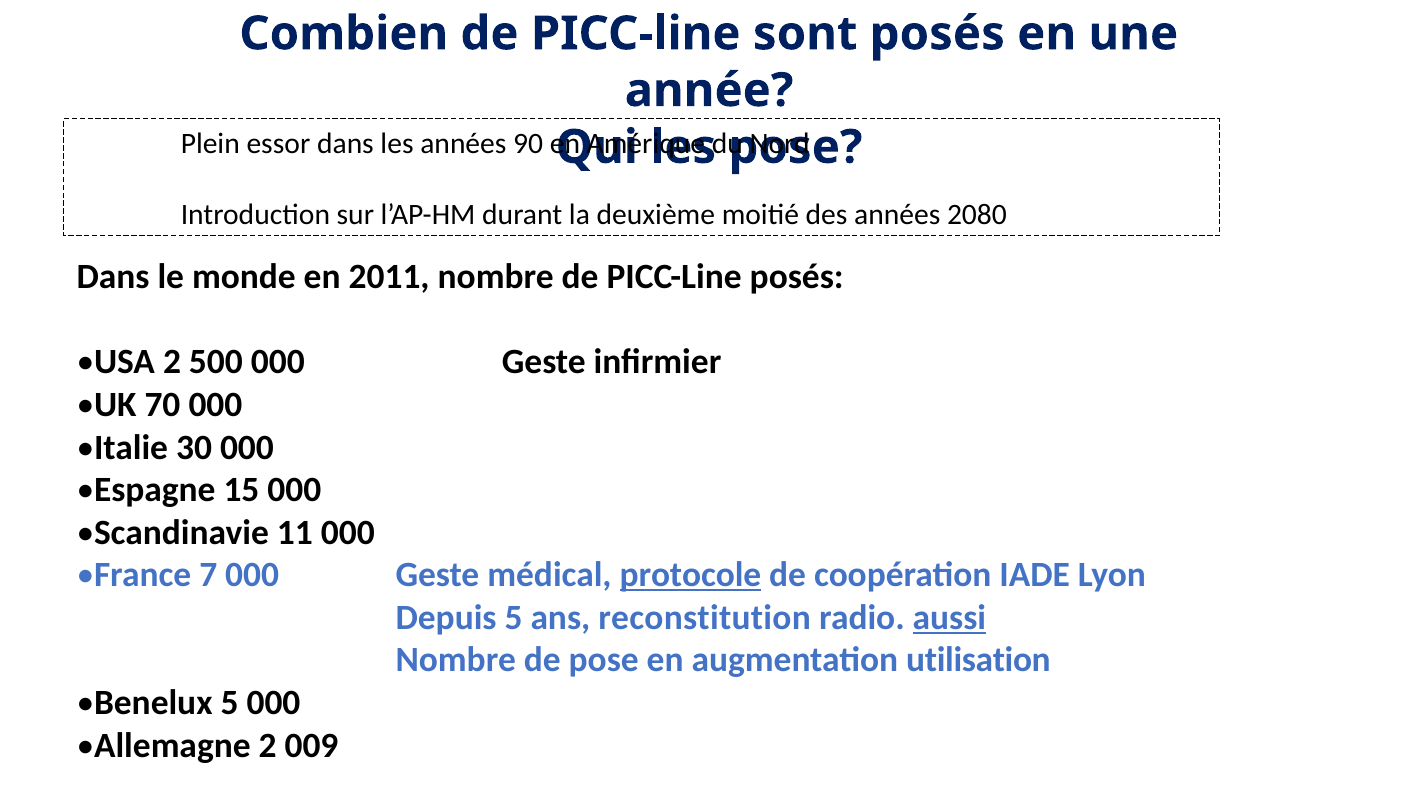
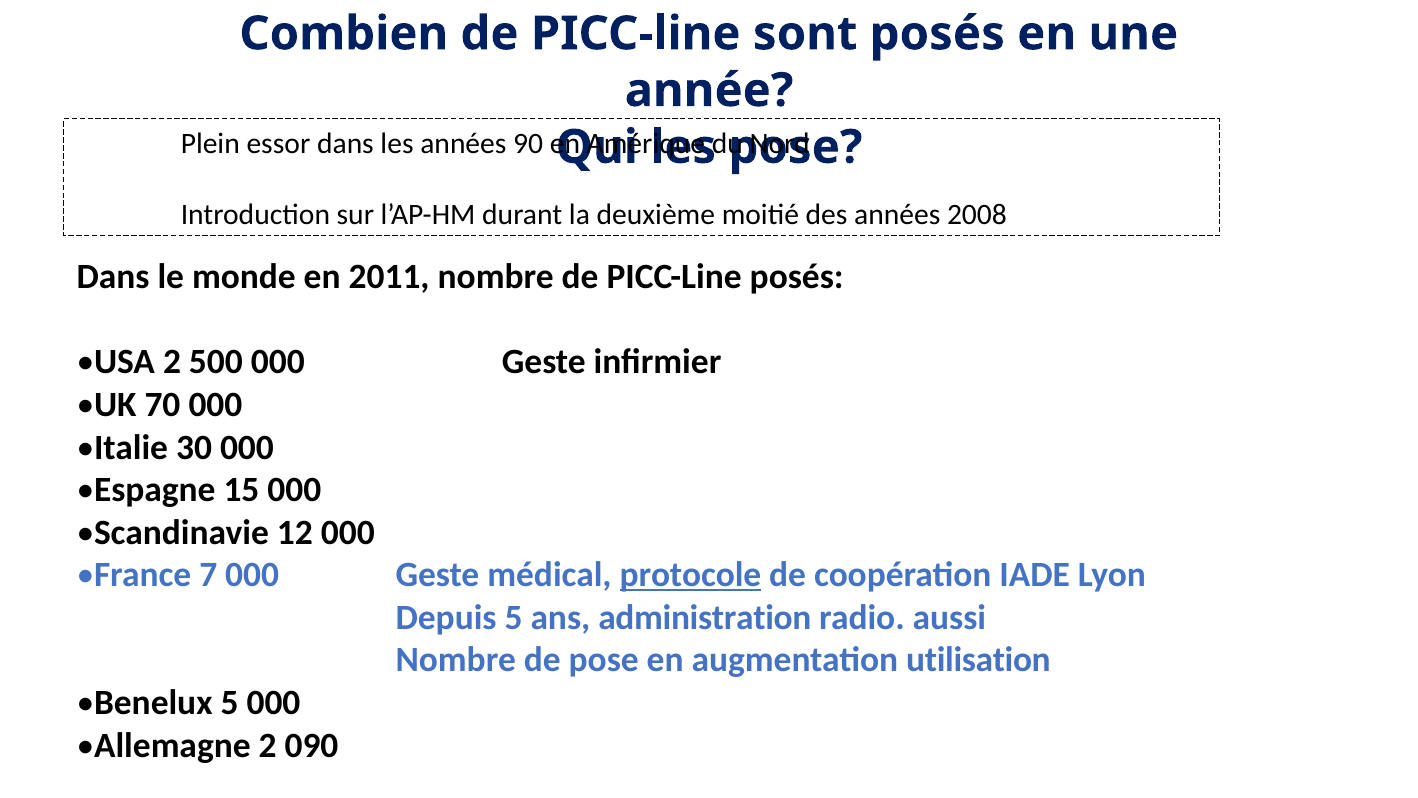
2080: 2080 -> 2008 (977, 215)
11: 11 -> 12 (295, 532)
reconstitution: reconstitution -> administration (705, 617)
aussi underline: present -> none (949, 617)
009: 009 -> 090 (312, 745)
